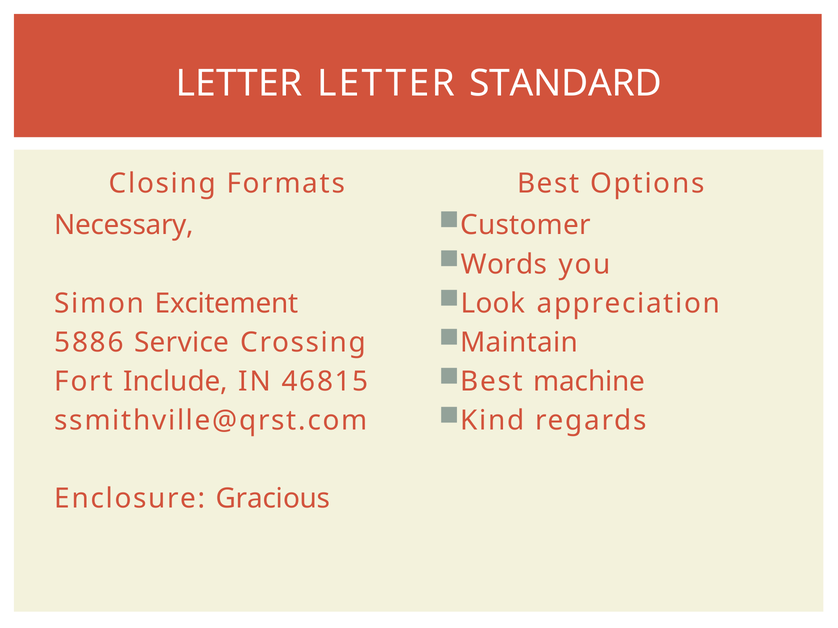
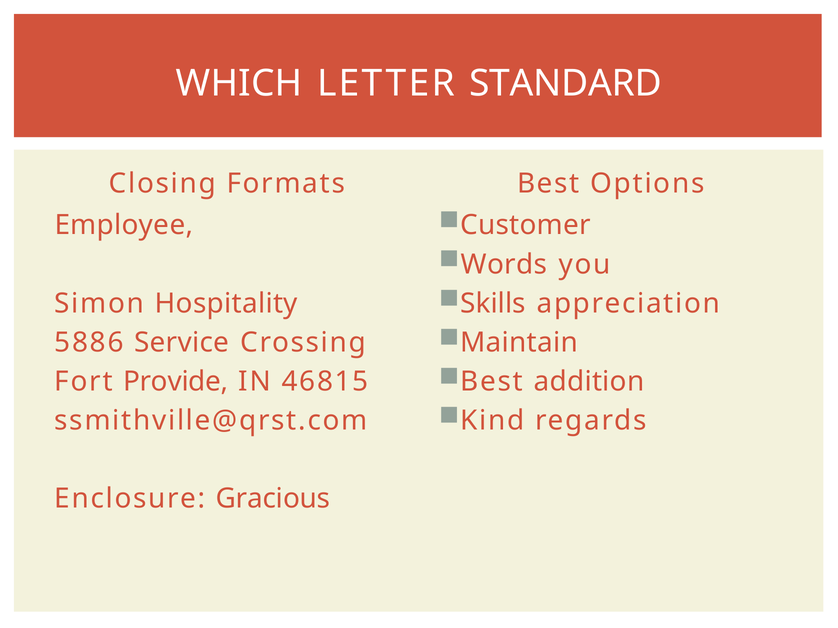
LETTER: LETTER -> WHICH (239, 83)
Necessary: Necessary -> Employee (124, 225)
Look: Look -> Skills (493, 304)
Excitement: Excitement -> Hospitality (226, 304)
machine: machine -> addition (589, 382)
Include: Include -> Provide (176, 382)
